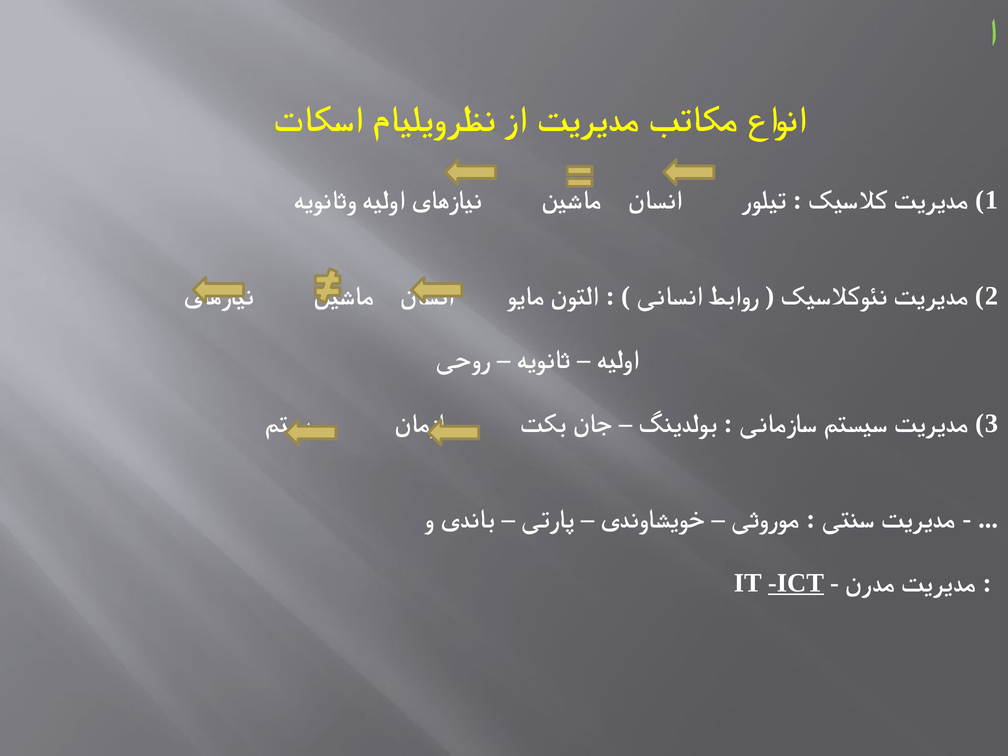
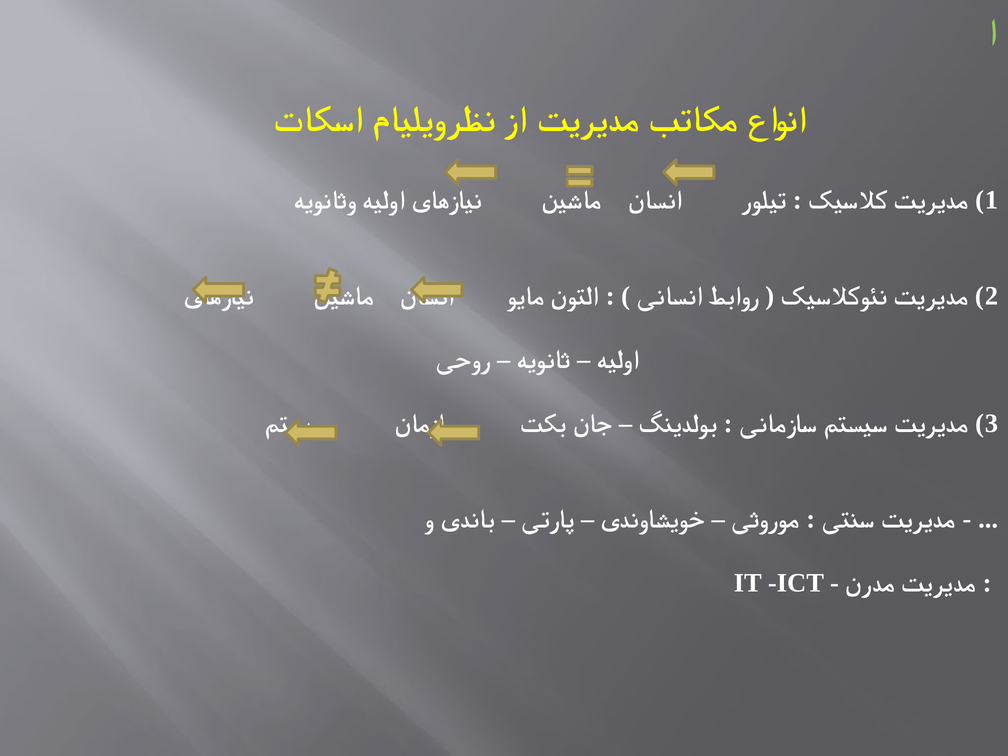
ICT underline: present -> none (796, 583)
